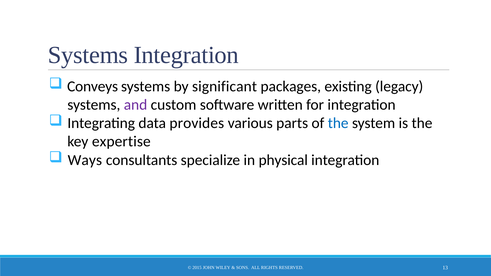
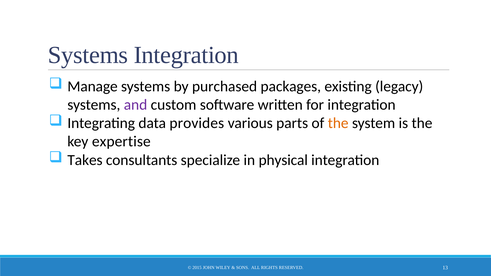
Conveys: Conveys -> Manage (93, 86)
significant: significant -> purchased (225, 86)
the colour: blue -> orange (338, 123)
Ways: Ways -> Takes (85, 160)
